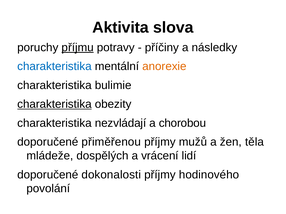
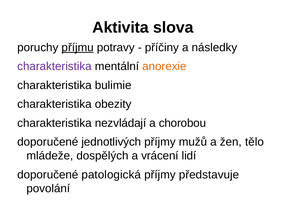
charakteristika colour: blue -> purple (55, 66)
charakteristika underline: present -> none (55, 104)
přiměřenou: přiměřenou -> jednotlivých (111, 142)
těla: těla -> tělo (254, 142)
dokonalosti: dokonalosti -> patologická (111, 175)
hodinového: hodinového -> představuje (209, 175)
